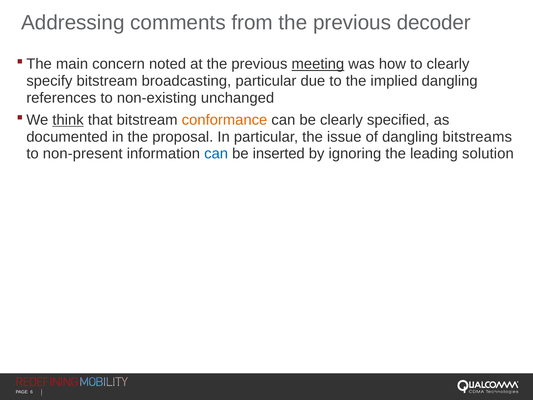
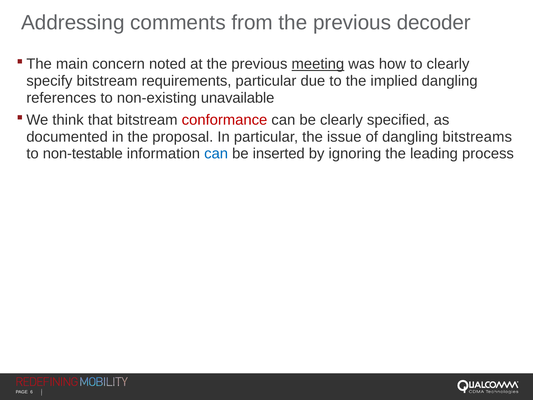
broadcasting: broadcasting -> requirements (186, 81)
unchanged: unchanged -> unavailable (238, 98)
think underline: present -> none (68, 120)
conformance colour: orange -> red (225, 120)
non-present: non-present -> non-testable (83, 154)
solution: solution -> process (488, 154)
